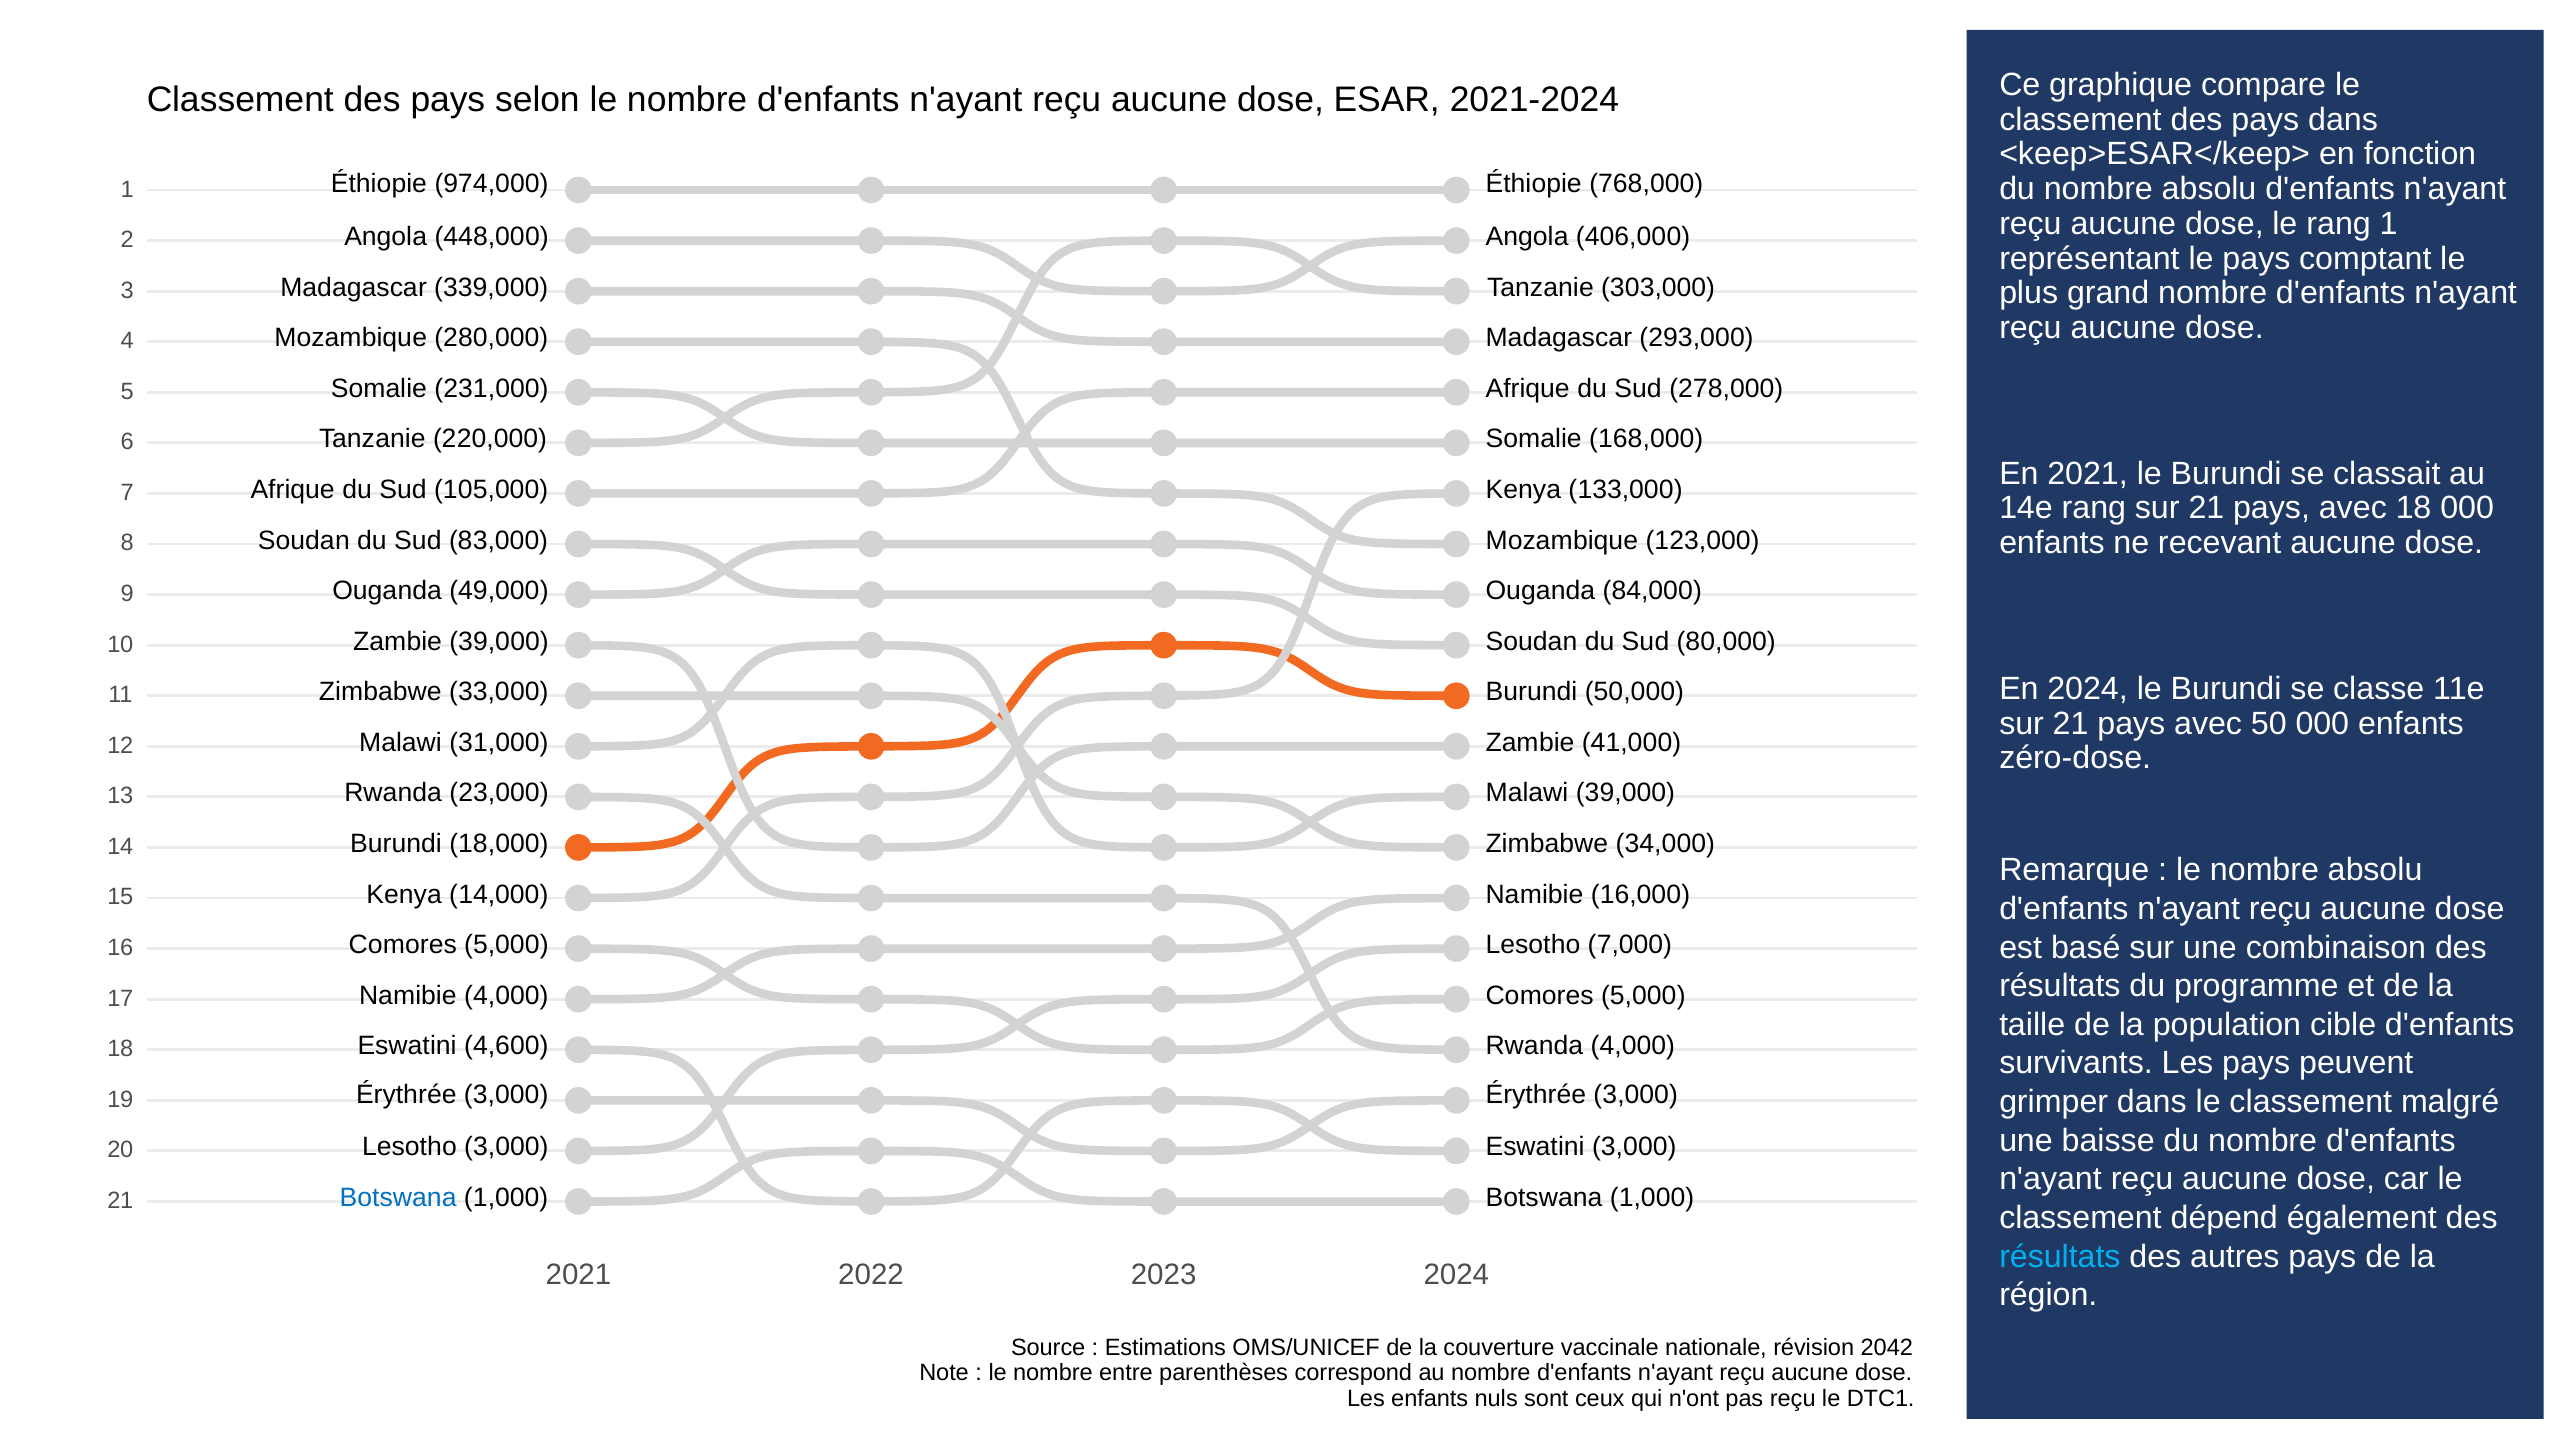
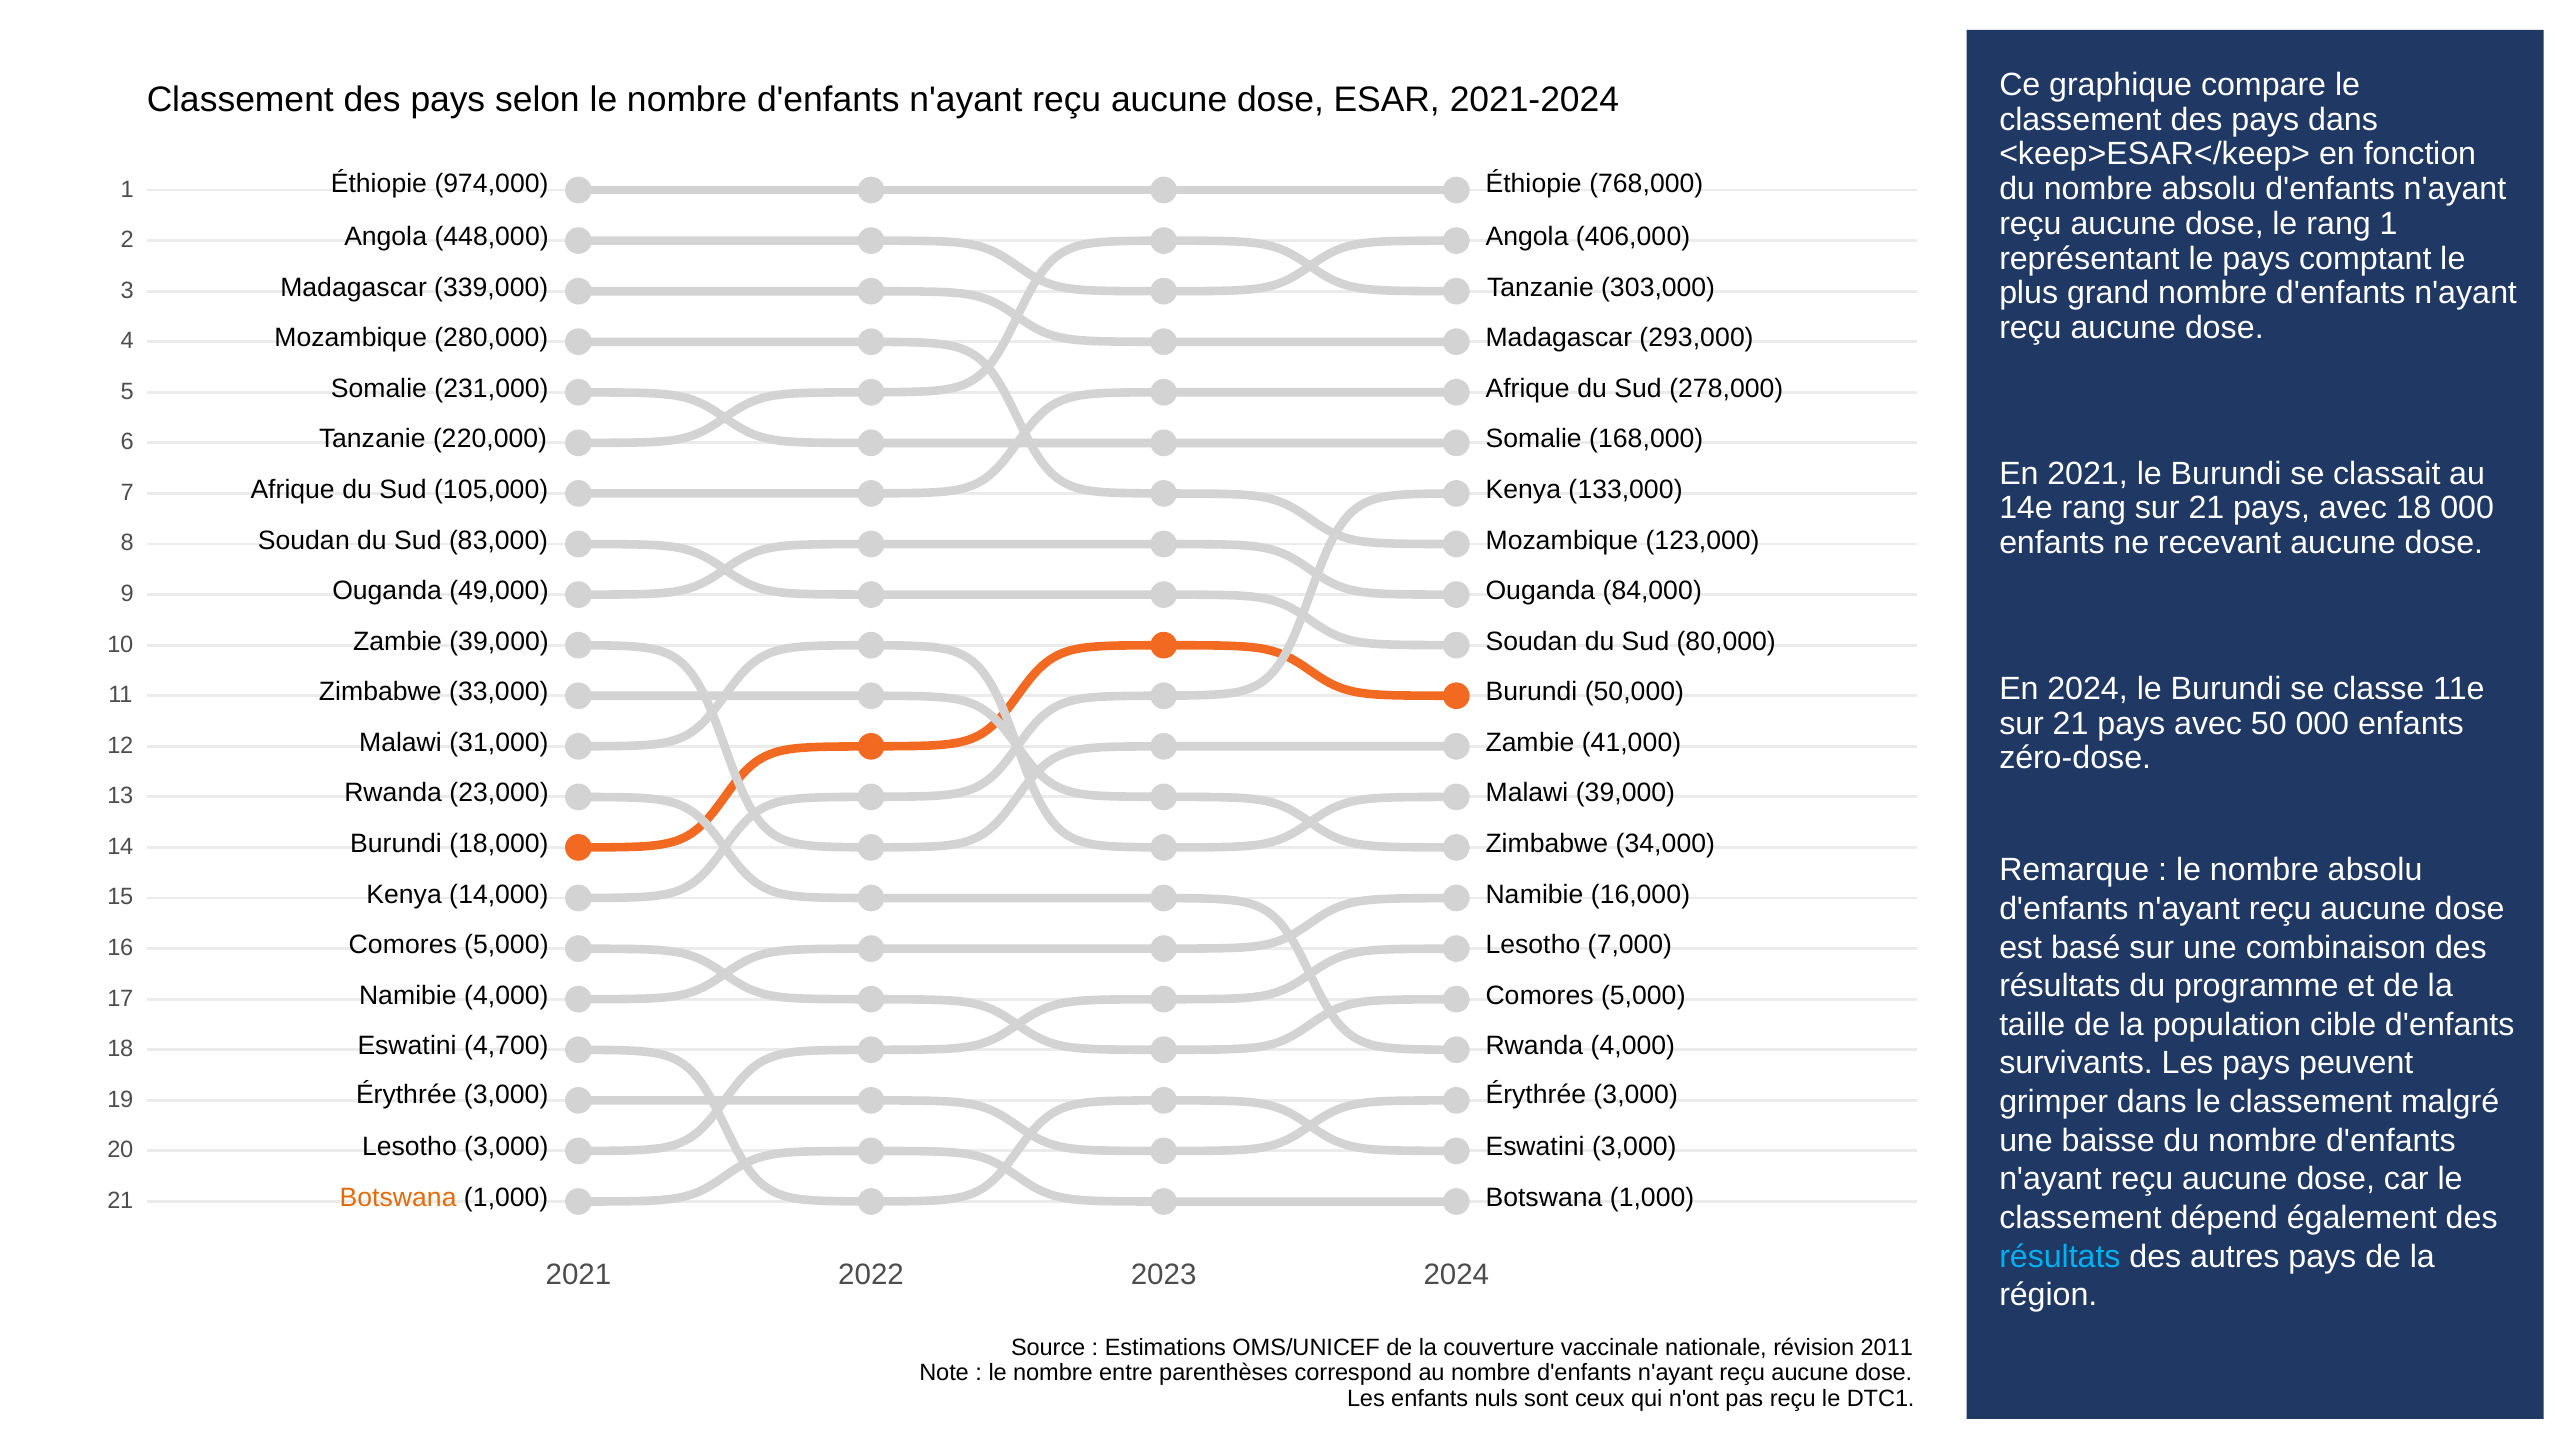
4,600: 4,600 -> 4,700 (506, 1046)
Botswana colour: blue -> orange (398, 1198)
2042: 2042 -> 2011 (1887, 1348)
